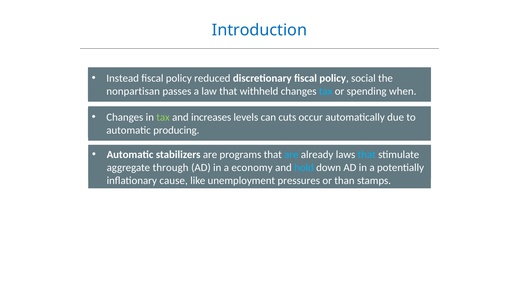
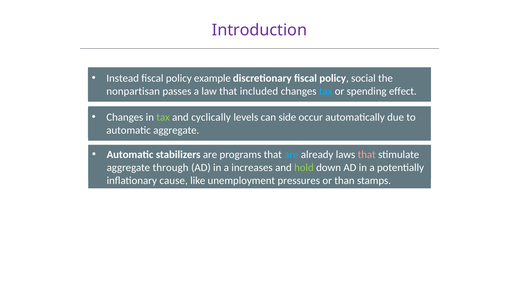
Introduction colour: blue -> purple (259, 30)
reduced: reduced -> example (212, 78)
withheld: withheld -> included (259, 91)
when: when -> effect (403, 91)
increases: increases -> cyclically (211, 117)
cuts: cuts -> side (287, 117)
automatic producing: producing -> aggregate (176, 130)
that colour: light blue -> pink (367, 155)
economy: economy -> increases (252, 168)
hold colour: light blue -> light green (304, 168)
